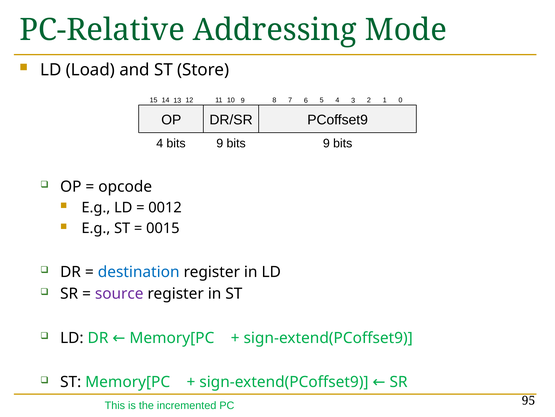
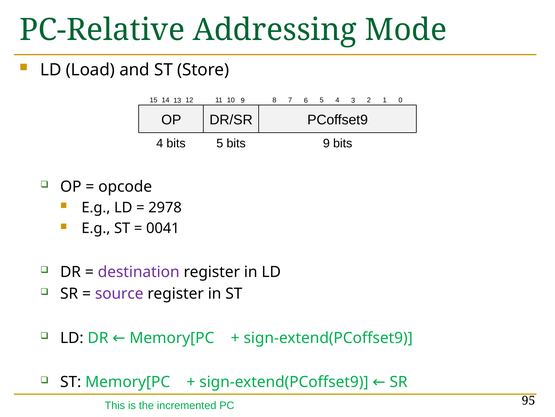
4 bits 9: 9 -> 5 (220, 143)
0012: 0012 -> 2978 (165, 207)
0015: 0015 -> 0041 (163, 228)
destination colour: blue -> purple (139, 271)
